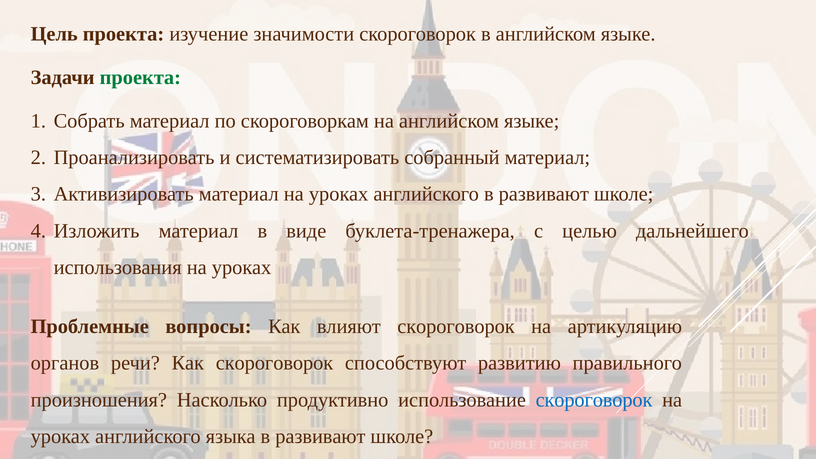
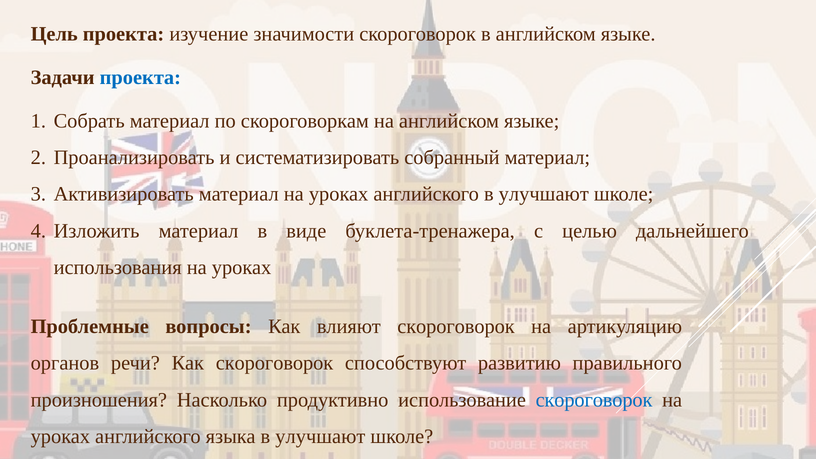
проекта colour: green -> blue (140, 77)
английского в развивают: развивают -> улучшают (544, 194)
языка в развивают: развивают -> улучшают (320, 437)
